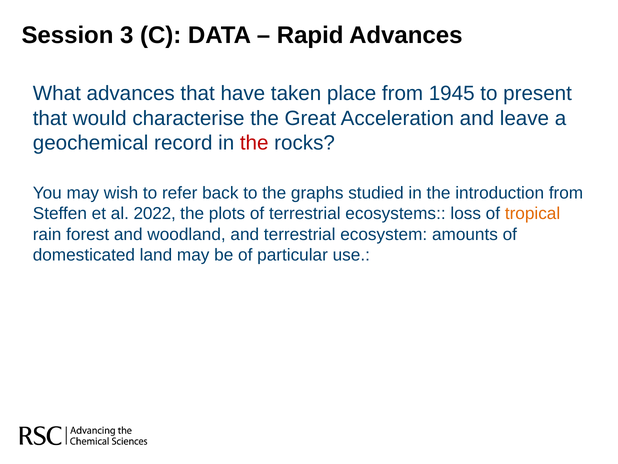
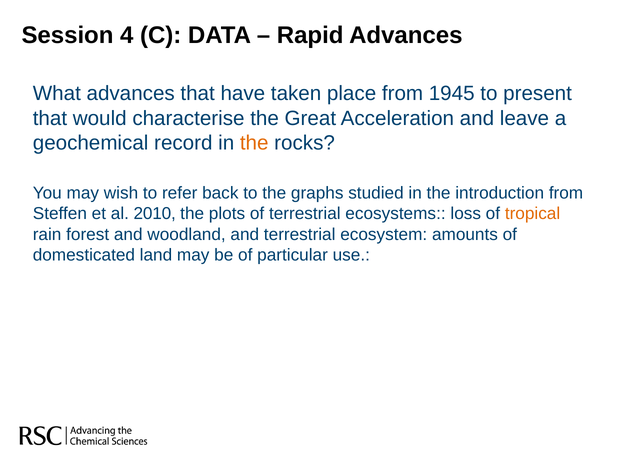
3: 3 -> 4 (127, 35)
the colour: red -> orange (254, 143)
2022: 2022 -> 2010 (155, 214)
